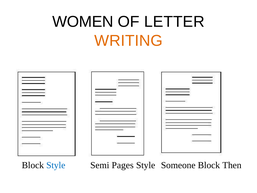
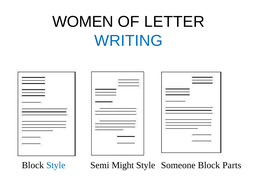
WRITING colour: orange -> blue (129, 41)
Pages: Pages -> Might (123, 165)
Then: Then -> Parts (232, 165)
